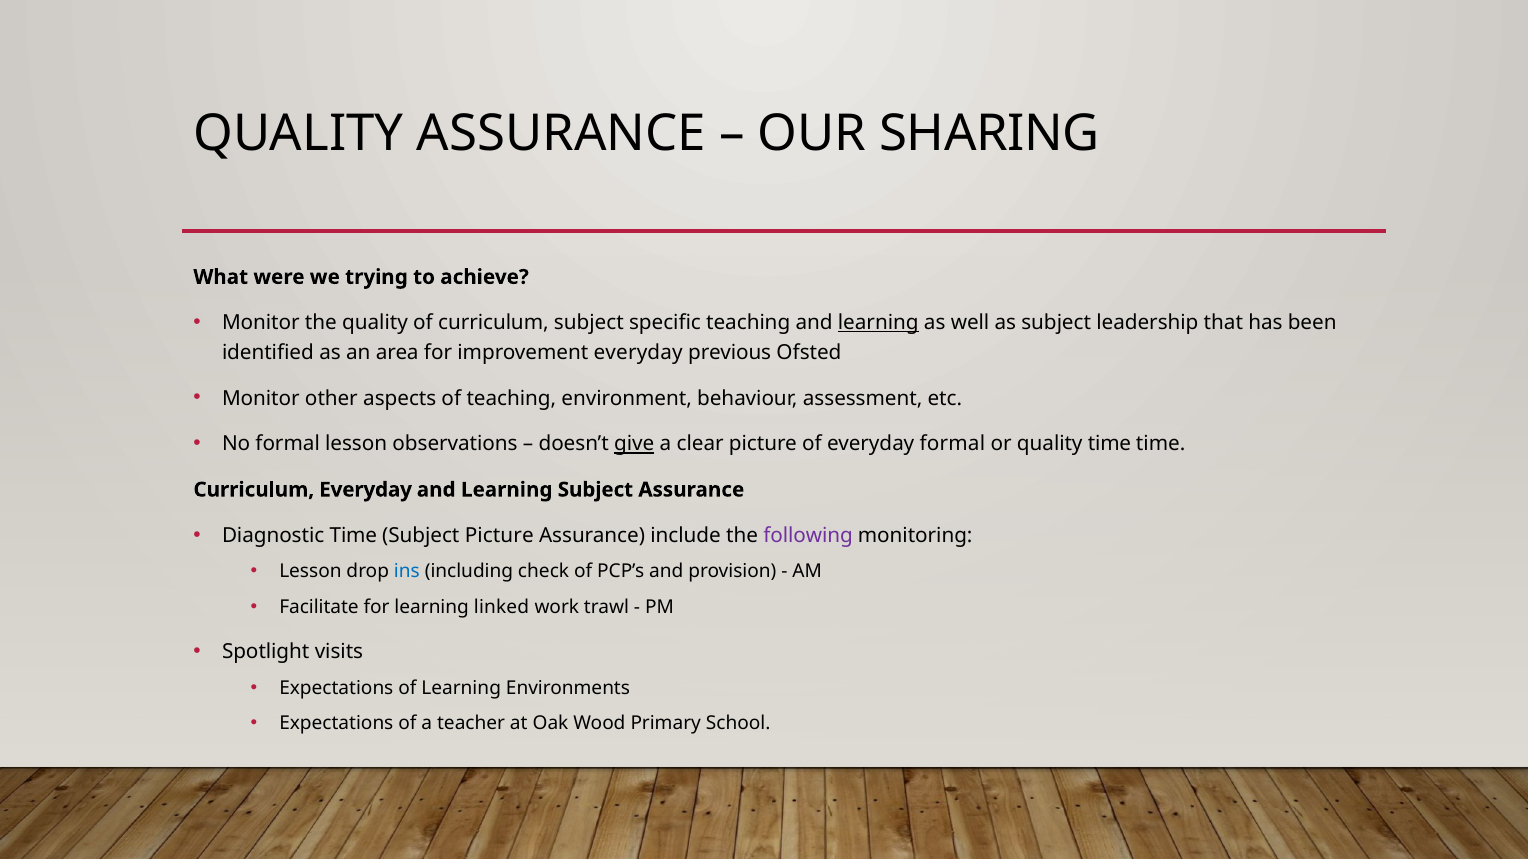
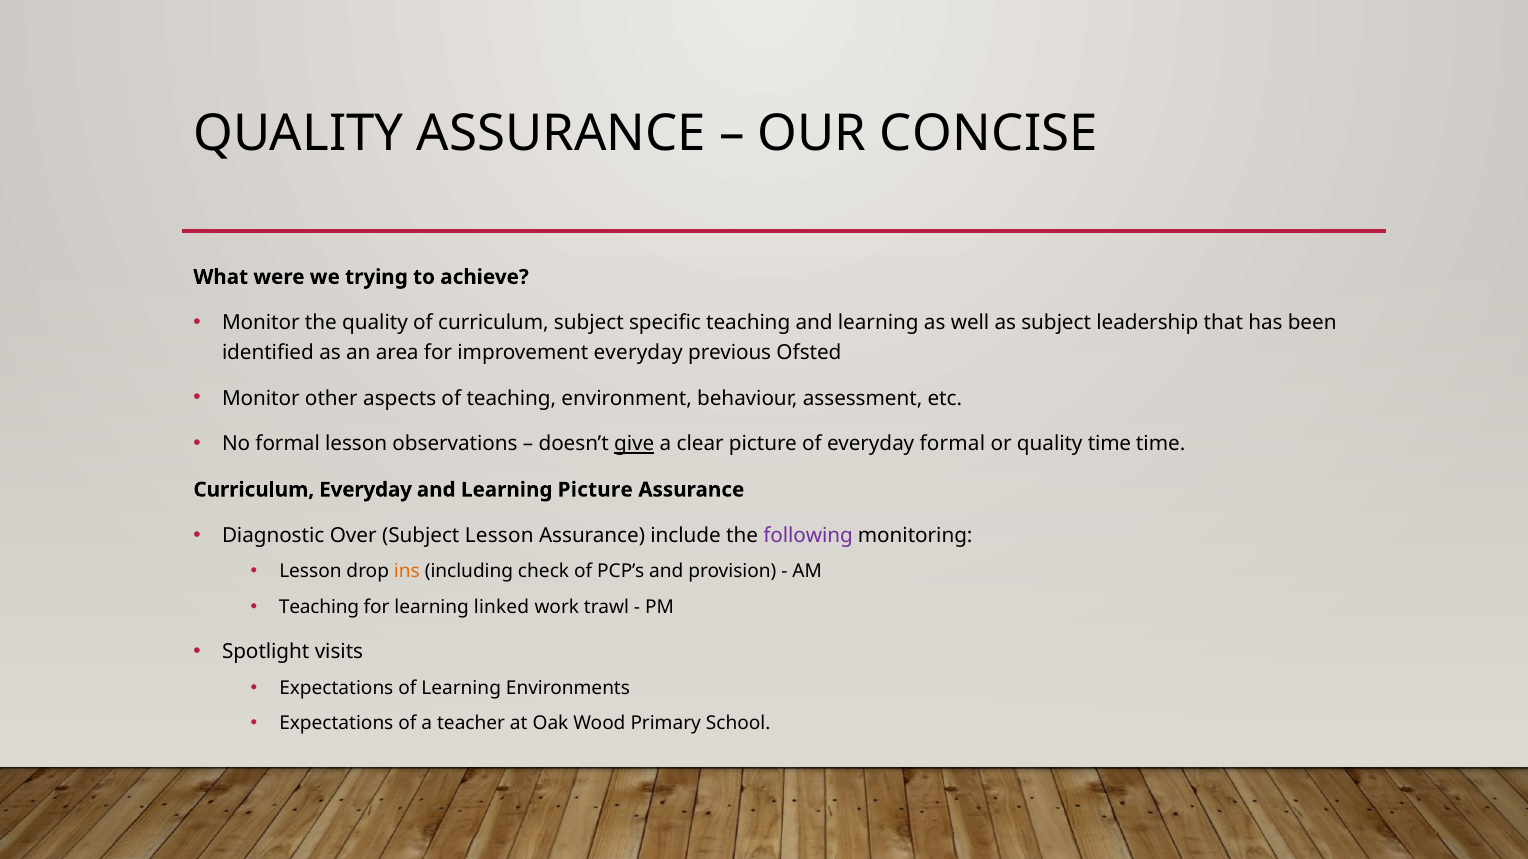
SHARING: SHARING -> CONCISE (989, 134)
learning underline: present -> none (878, 323)
Learning Subject: Subject -> Picture (595, 490)
Diagnostic Time: Time -> Over (353, 536)
Subject Picture: Picture -> Lesson (499, 536)
ins colour: blue -> orange (407, 572)
Facilitate: Facilitate -> Teaching (319, 607)
